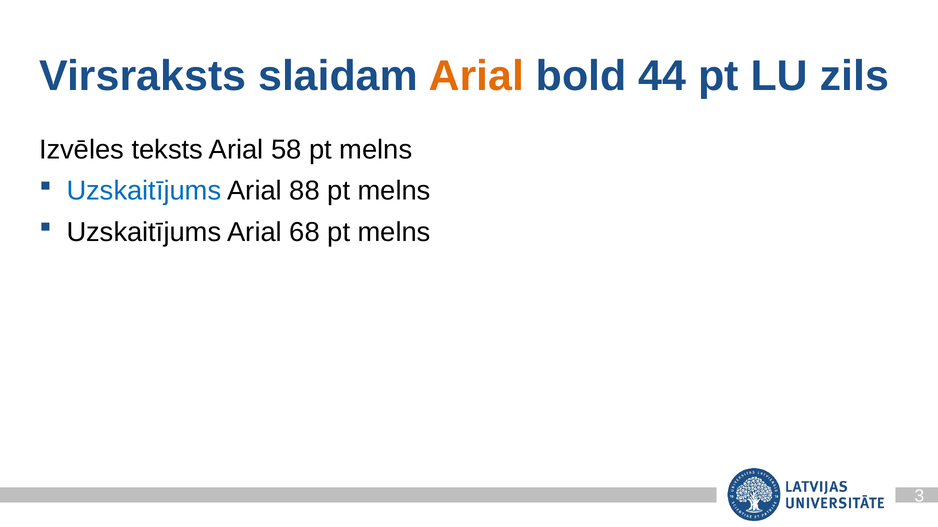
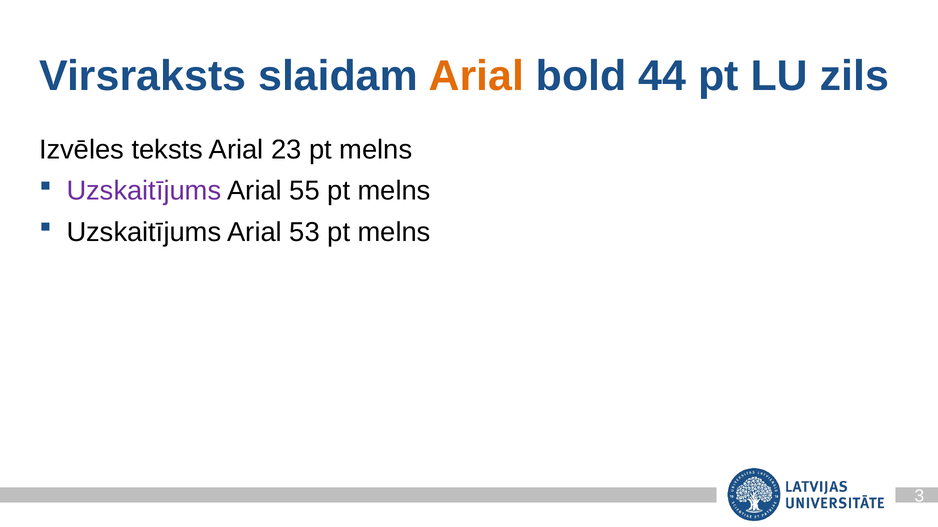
58: 58 -> 23 (286, 150)
Uzskaitījums colour: blue -> purple (144, 191)
88: 88 -> 55 (305, 191)
68: 68 -> 53 (305, 232)
